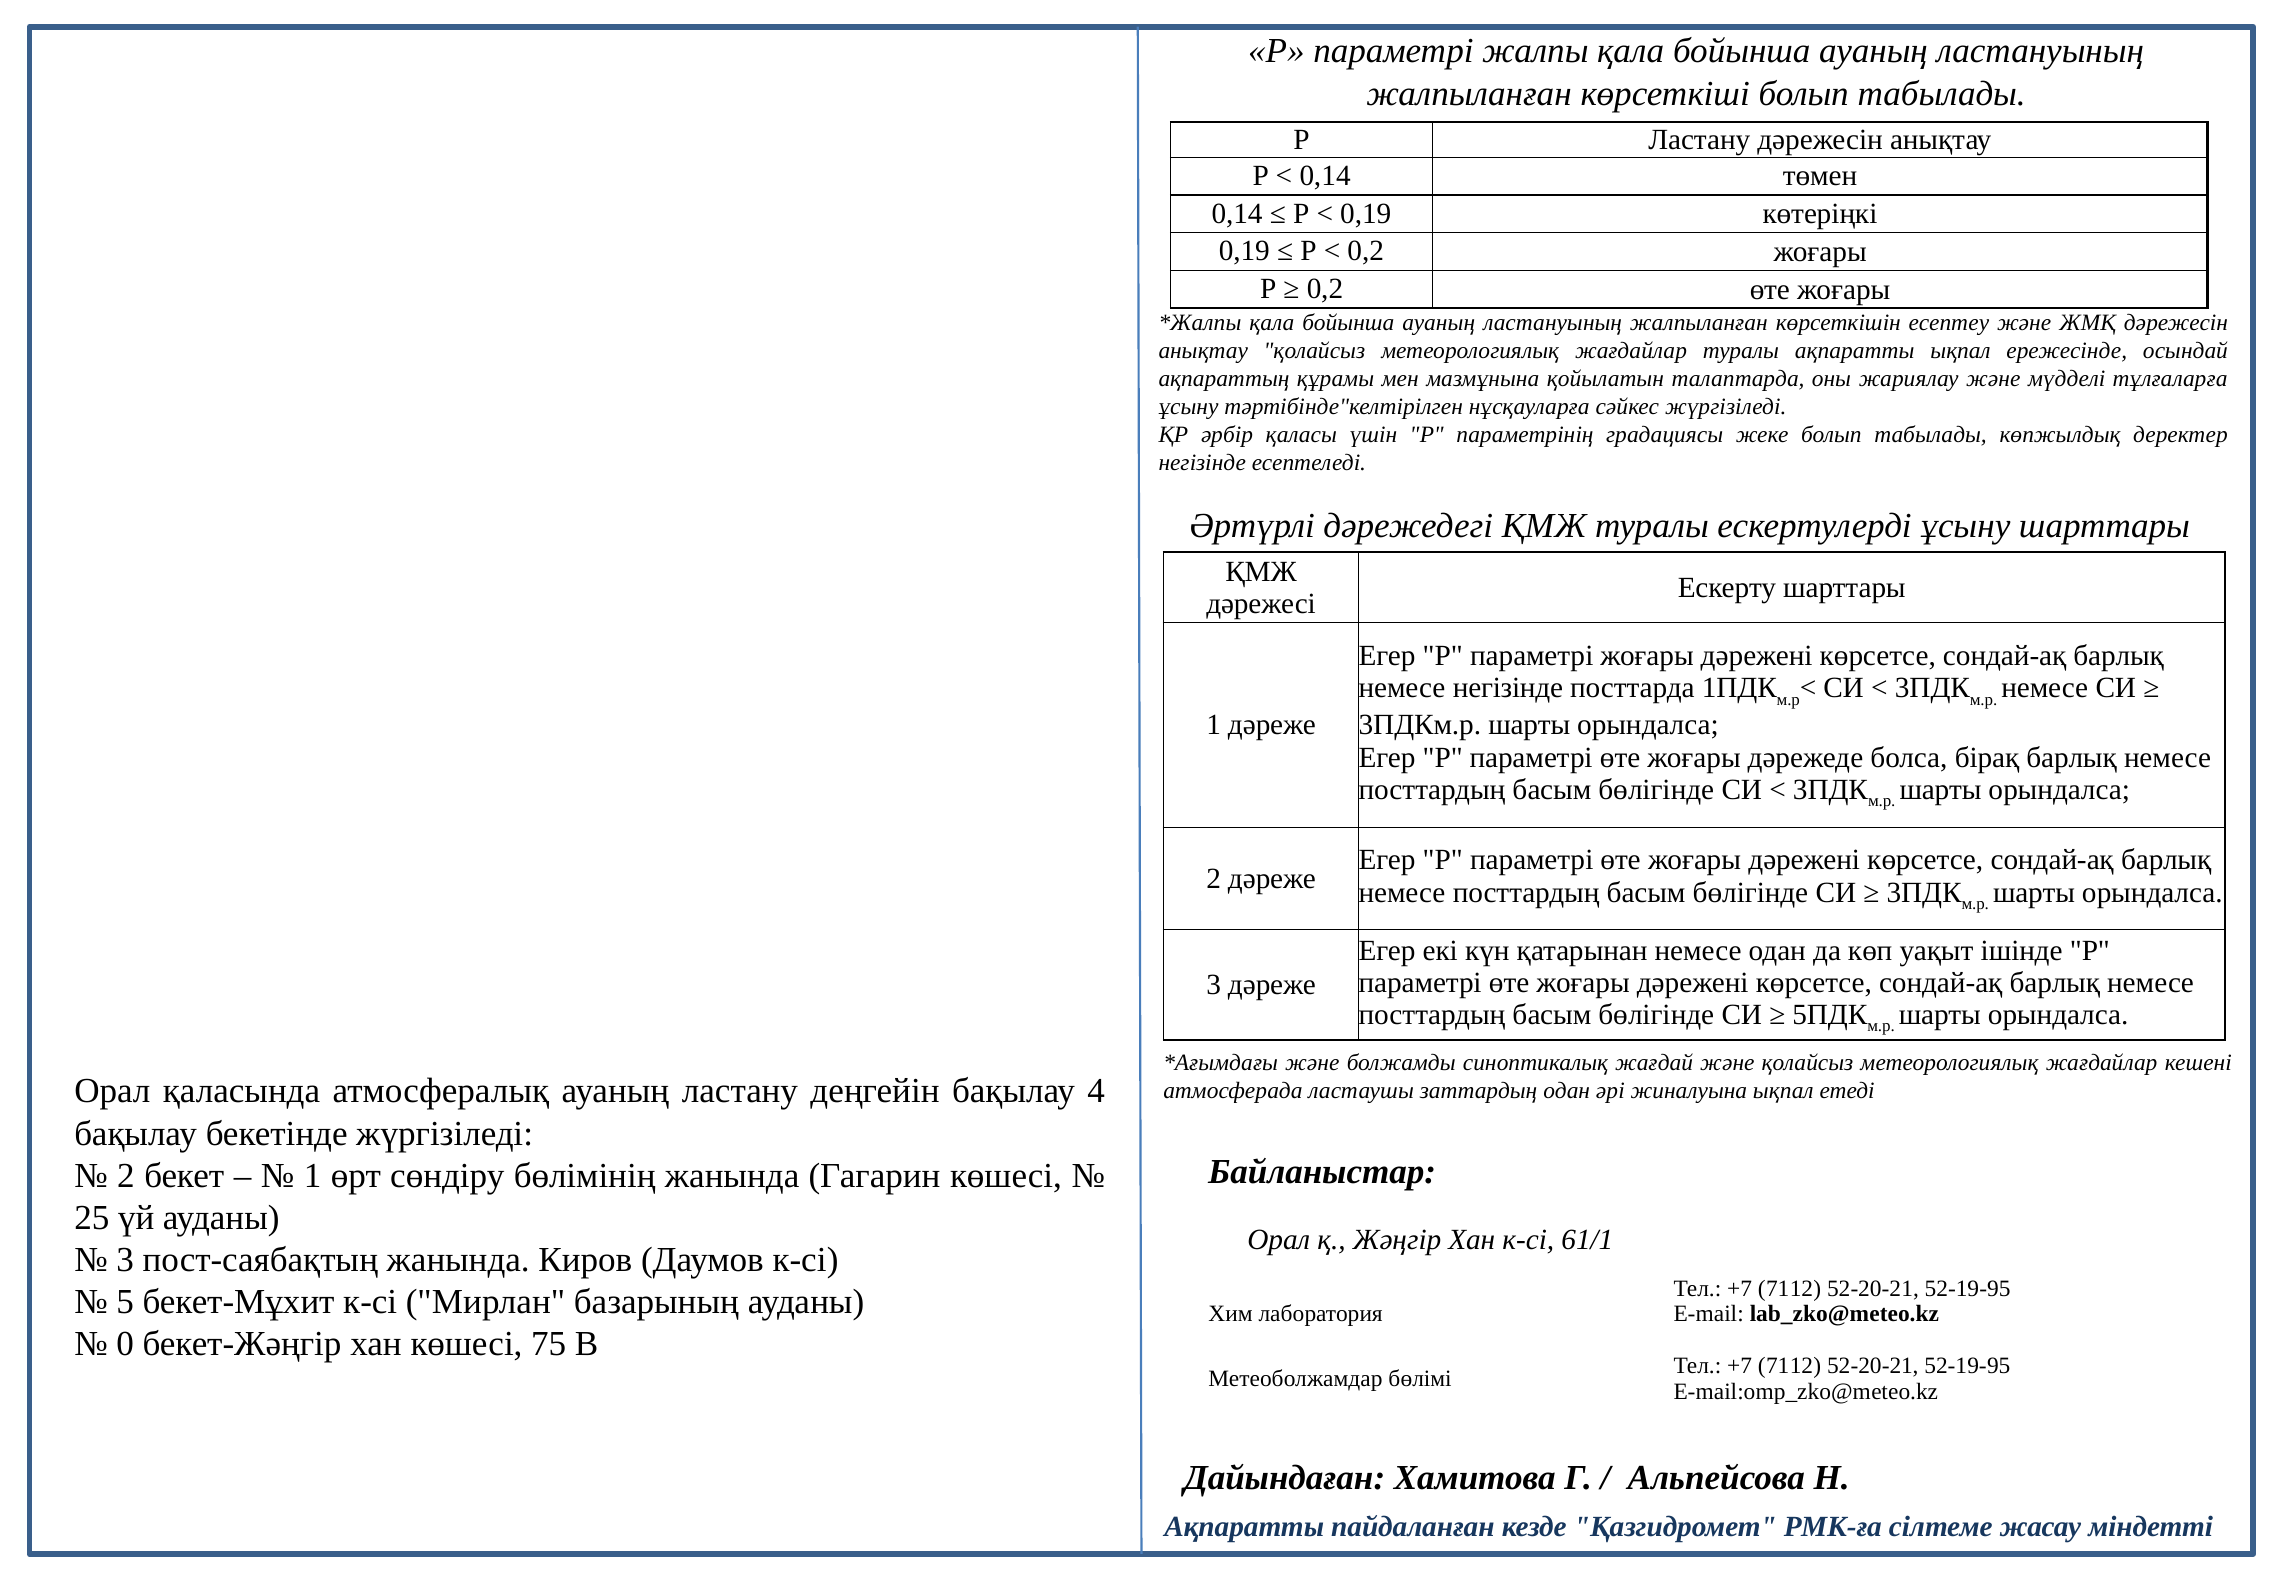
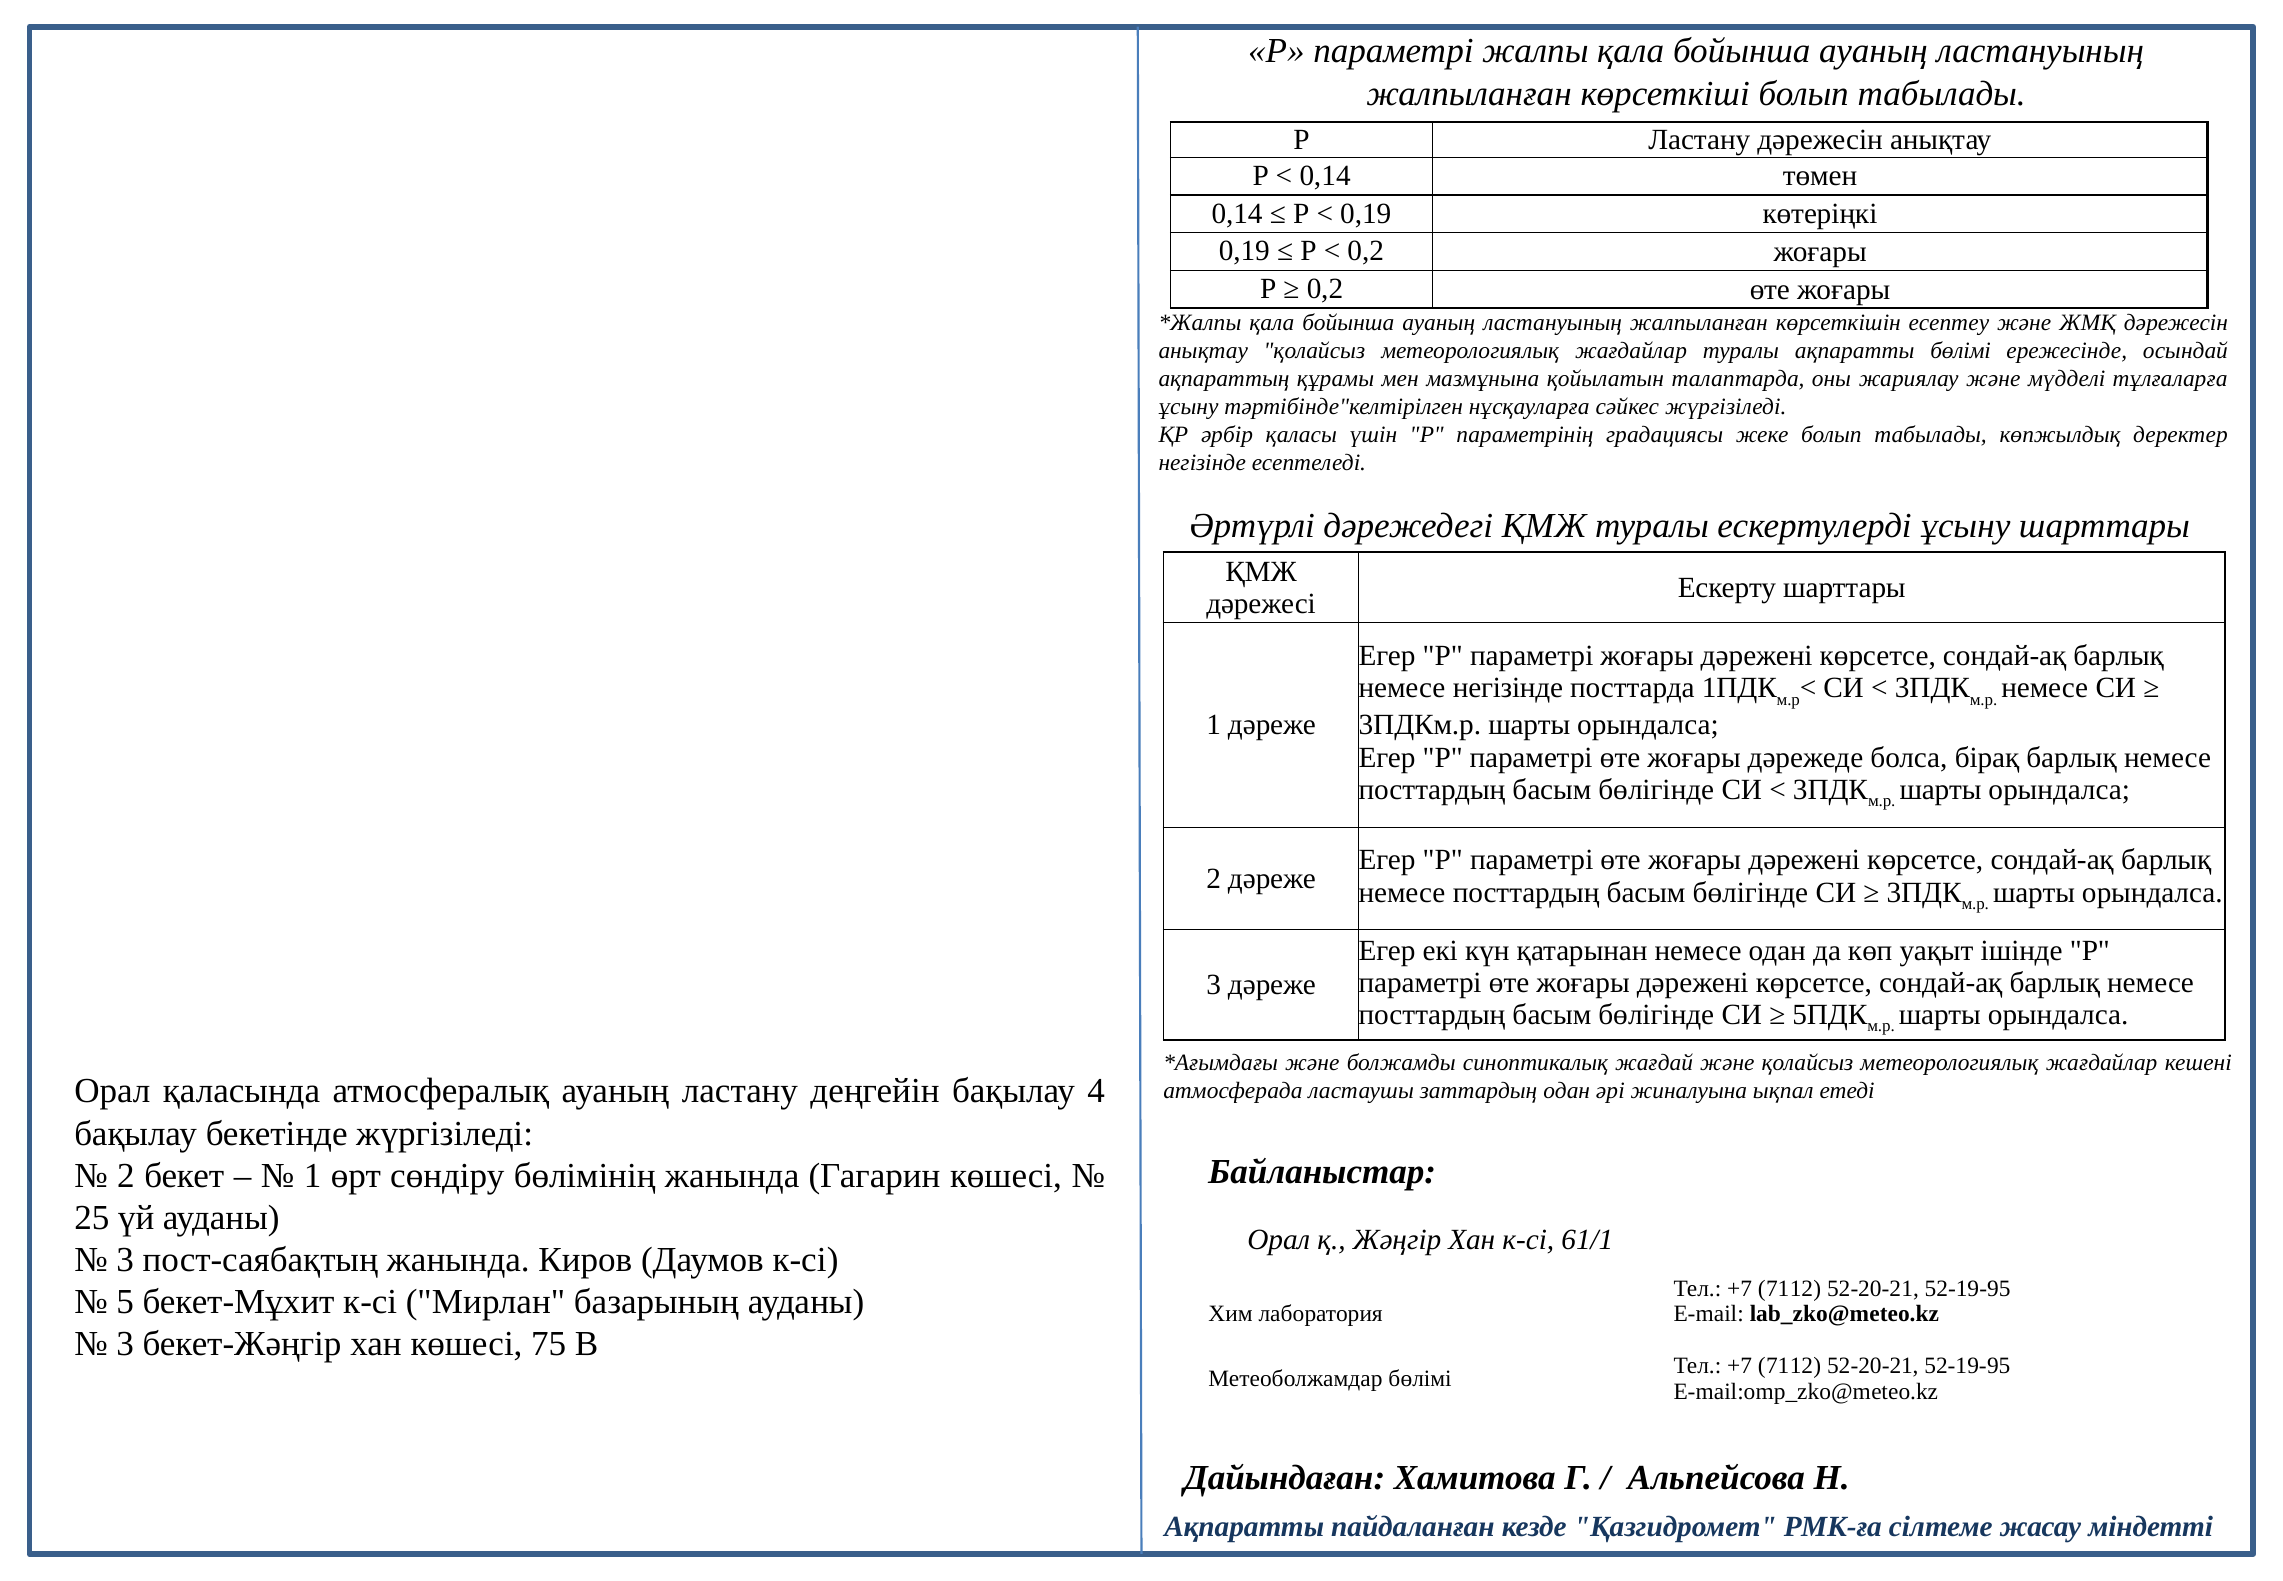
ақпаратты ықпал: ықпал -> бөлімі (1961, 350)
0: 0 -> 3 (125, 1344)
